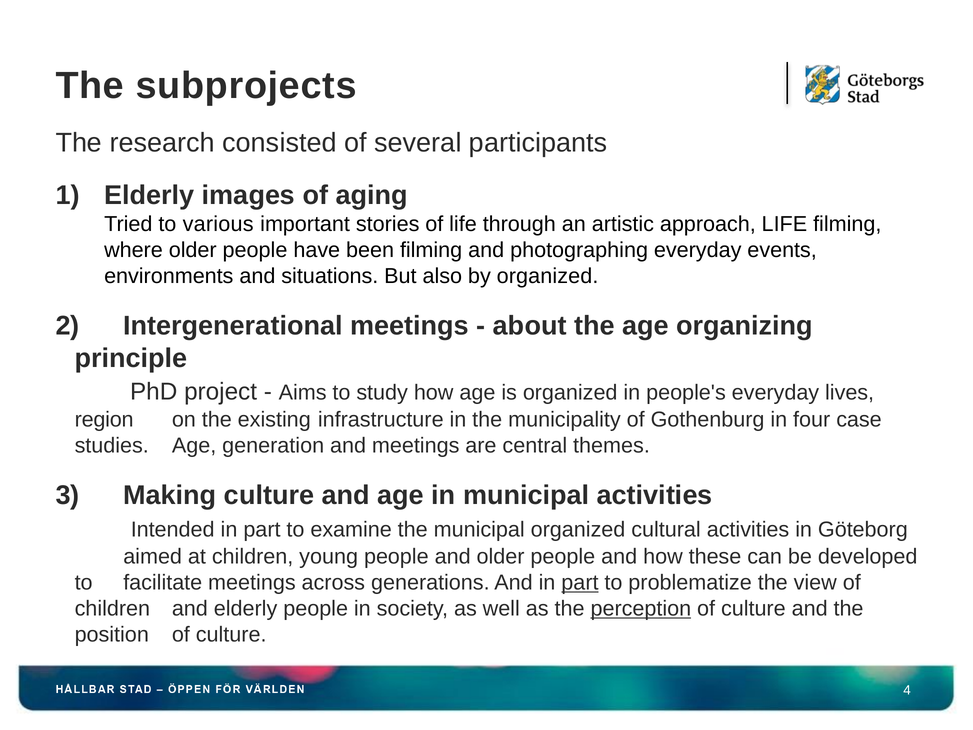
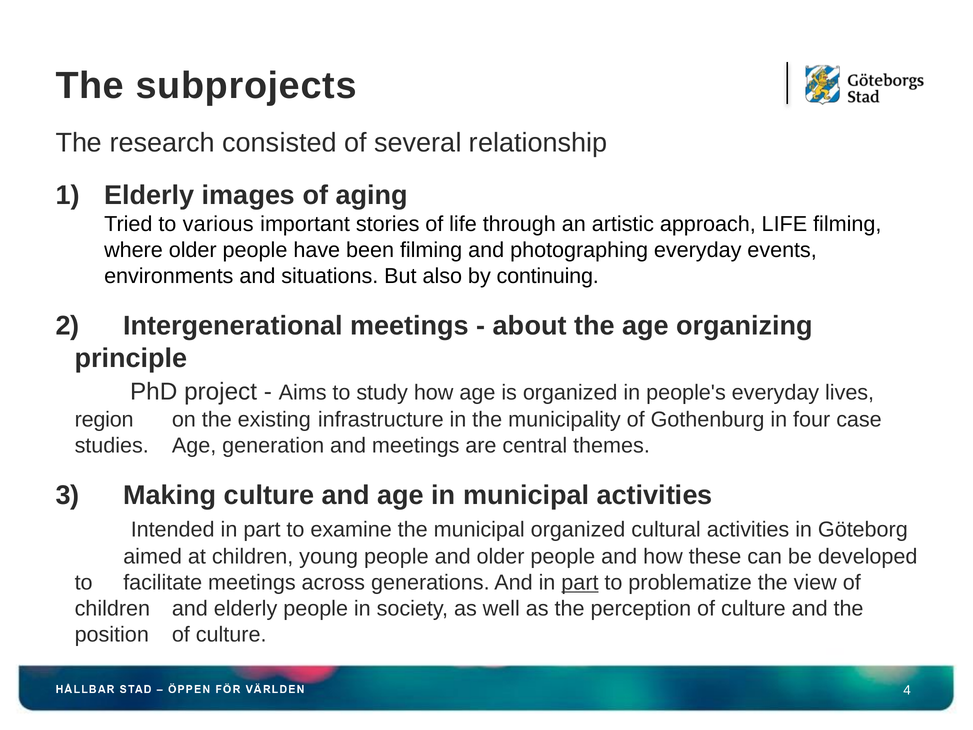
participants: participants -> relationship (538, 143)
by organized: organized -> continuing (548, 276)
perception underline: present -> none (641, 609)
